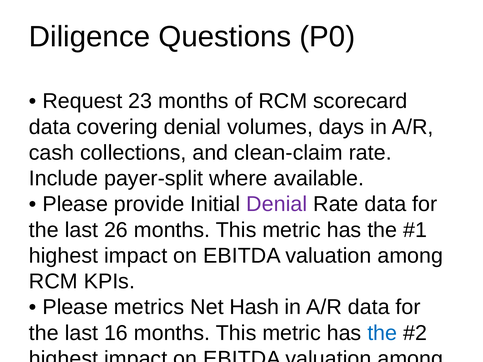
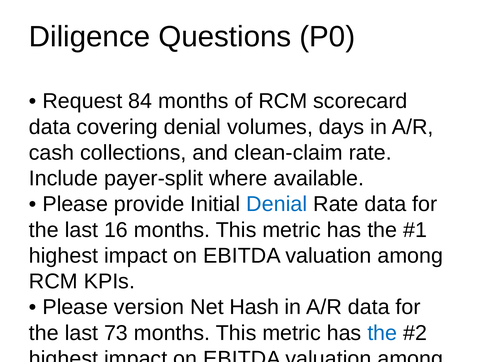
23: 23 -> 84 (140, 101)
Denial colour: purple -> blue (277, 204)
26: 26 -> 16 (116, 230)
metrics: metrics -> version (149, 307)
16: 16 -> 73 (116, 333)
